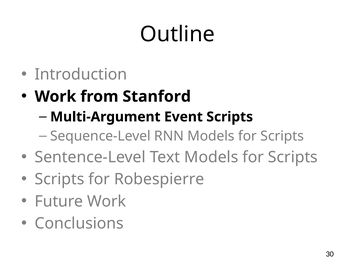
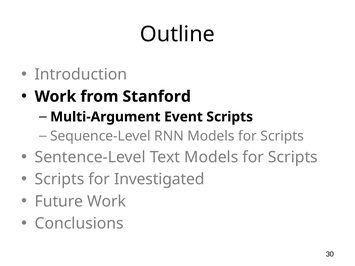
Robespierre: Robespierre -> Investigated (159, 179)
